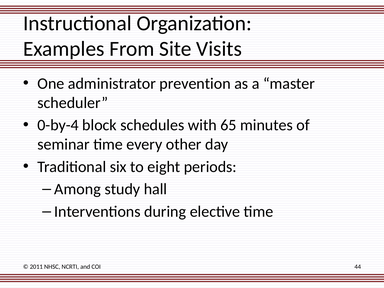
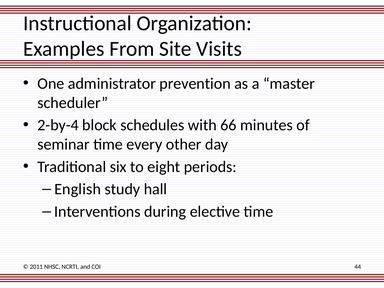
0-by-4: 0-by-4 -> 2-by-4 (58, 125)
65: 65 -> 66 (228, 125)
Among: Among -> English (78, 189)
